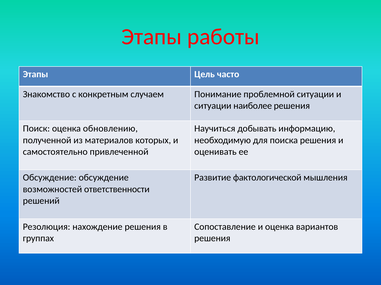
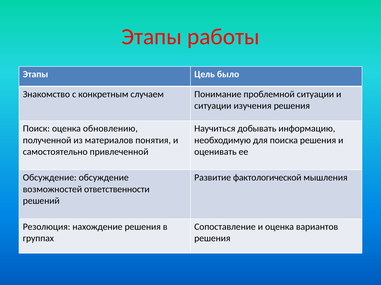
часто: часто -> было (228, 75)
наиболее: наиболее -> изучения (253, 106)
которых: которых -> понятия (153, 141)
